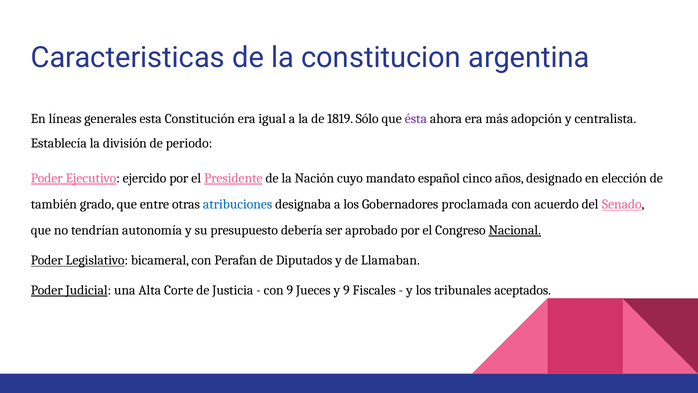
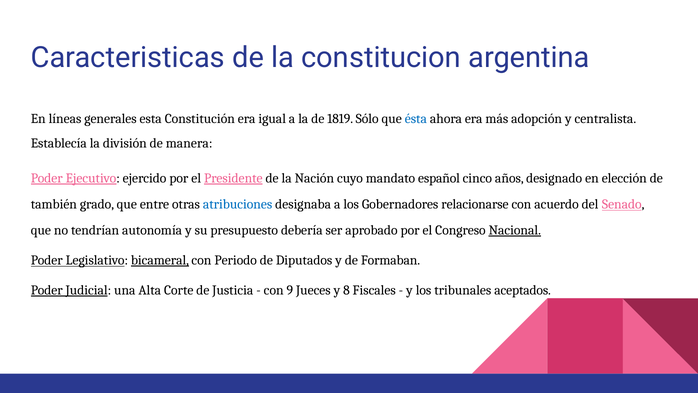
ésta colour: purple -> blue (416, 118)
periodo: periodo -> manera (189, 143)
proclamada: proclamada -> relacionarse (475, 204)
bicameral underline: none -> present (160, 260)
Perafan: Perafan -> Periodo (236, 260)
Llamaban: Llamaban -> Formaban (391, 260)
y 9: 9 -> 8 (346, 290)
